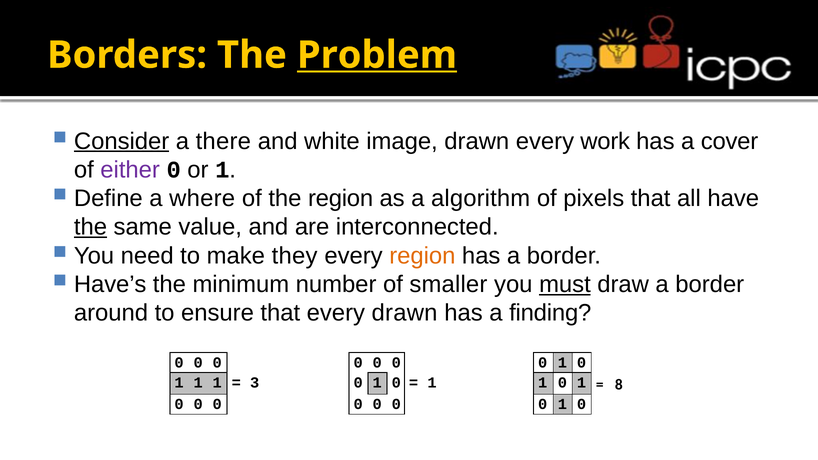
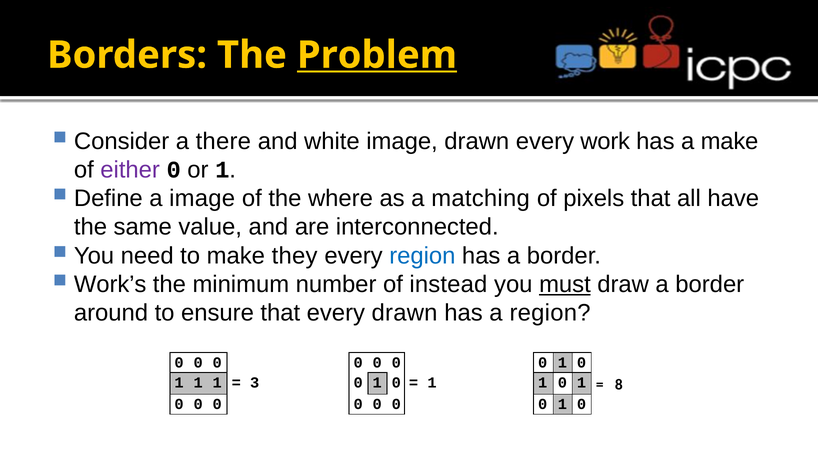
Consider underline: present -> none (122, 141)
a cover: cover -> make (730, 141)
a where: where -> image (202, 198)
the region: region -> where (340, 198)
algorithm: algorithm -> matching (481, 198)
the underline: present -> none (91, 227)
region colour: orange -> blue (422, 256)
Have’s: Have’s -> Work’s (110, 284)
smaller: smaller -> instead (448, 284)
a finding: finding -> region (550, 313)
